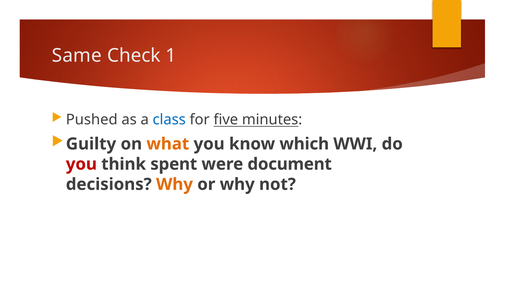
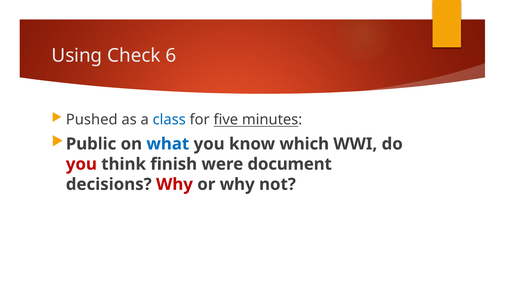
Same: Same -> Using (77, 56)
1: 1 -> 6 (171, 56)
Guilty: Guilty -> Public (91, 144)
what colour: orange -> blue (168, 144)
spent: spent -> finish (174, 164)
Why colour: orange -> red (174, 184)
